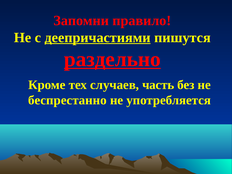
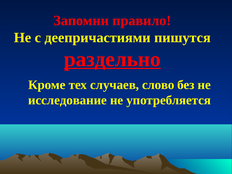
деепричастиями underline: present -> none (98, 38)
часть: часть -> слово (158, 85)
беспрестанно: беспрестанно -> исследование (67, 100)
